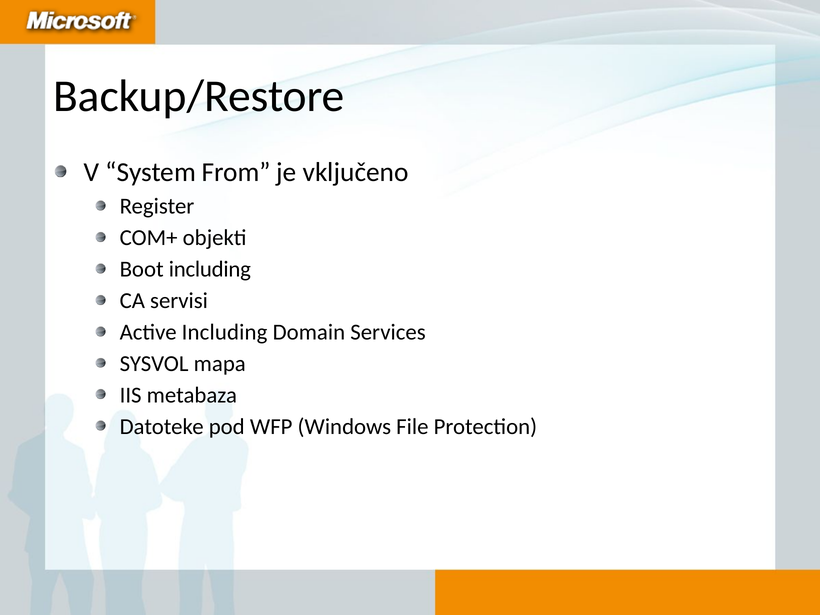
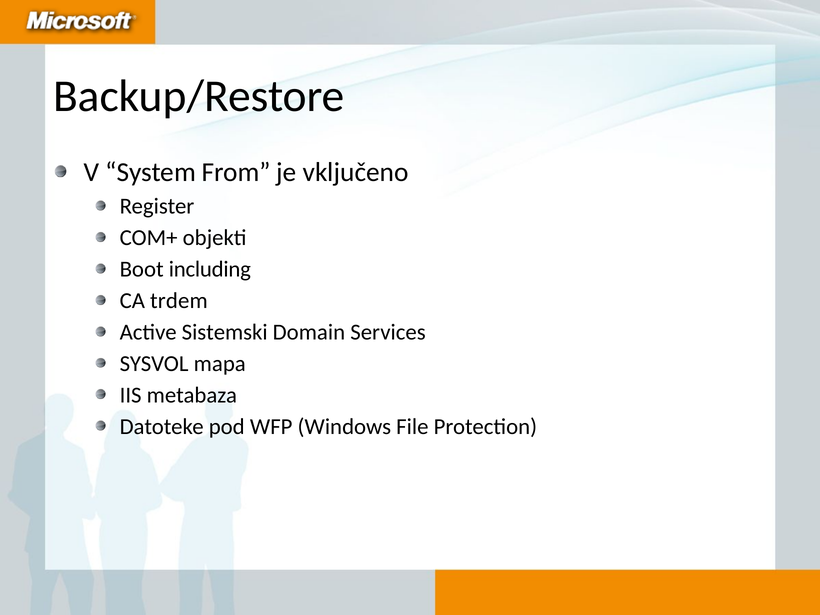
servisi: servisi -> trdem (179, 301)
Active Including: Including -> Sistemski (225, 332)
